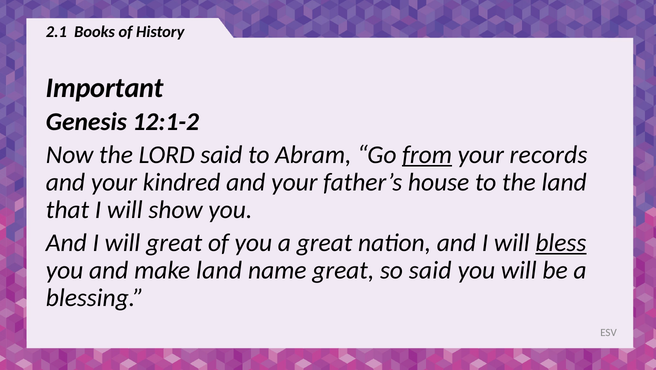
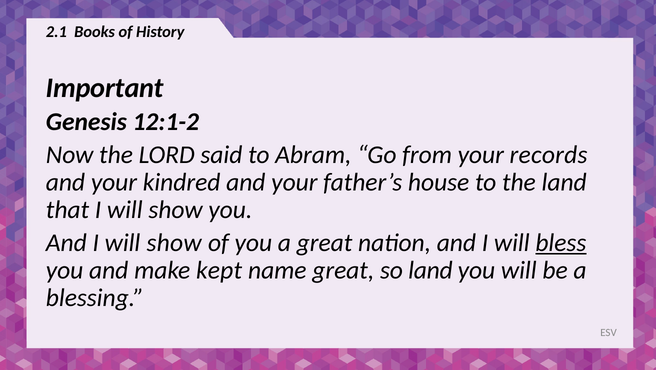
from underline: present -> none (427, 155)
And I will great: great -> show (174, 243)
make land: land -> kept (219, 270)
so said: said -> land (430, 270)
